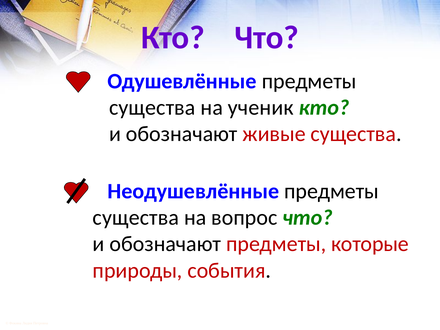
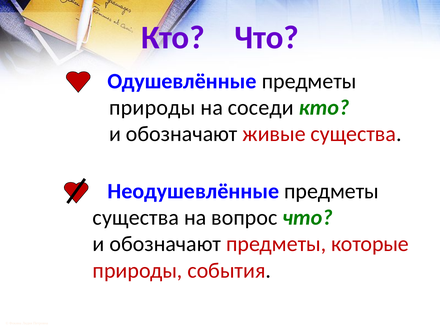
существа: существа -> природы (152, 108)
ученик: ученик -> соседи (261, 108)
